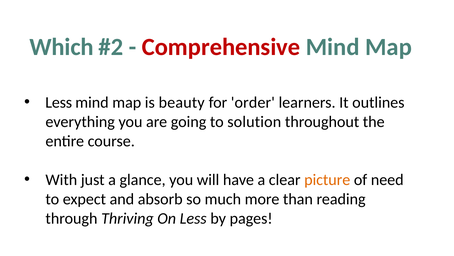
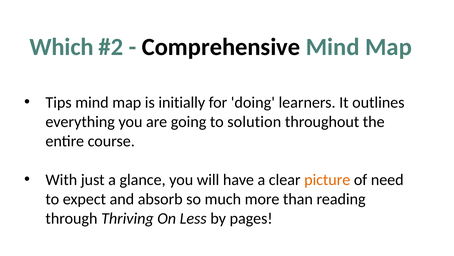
Comprehensive colour: red -> black (221, 47)
Less: Less -> Tips (59, 102)
beauty: beauty -> initially (182, 102)
order: order -> doing (253, 102)
